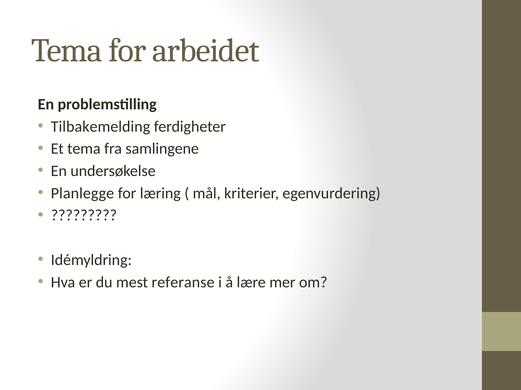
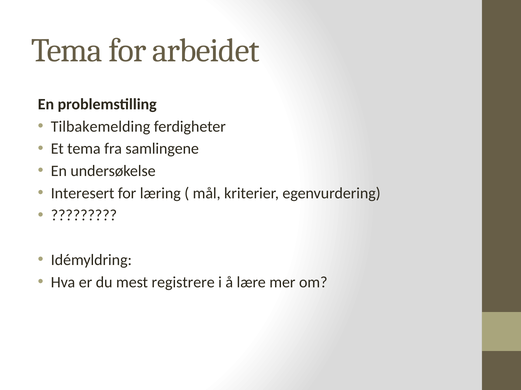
Planlegge: Planlegge -> Interesert (83, 194)
referanse: referanse -> registrere (183, 283)
